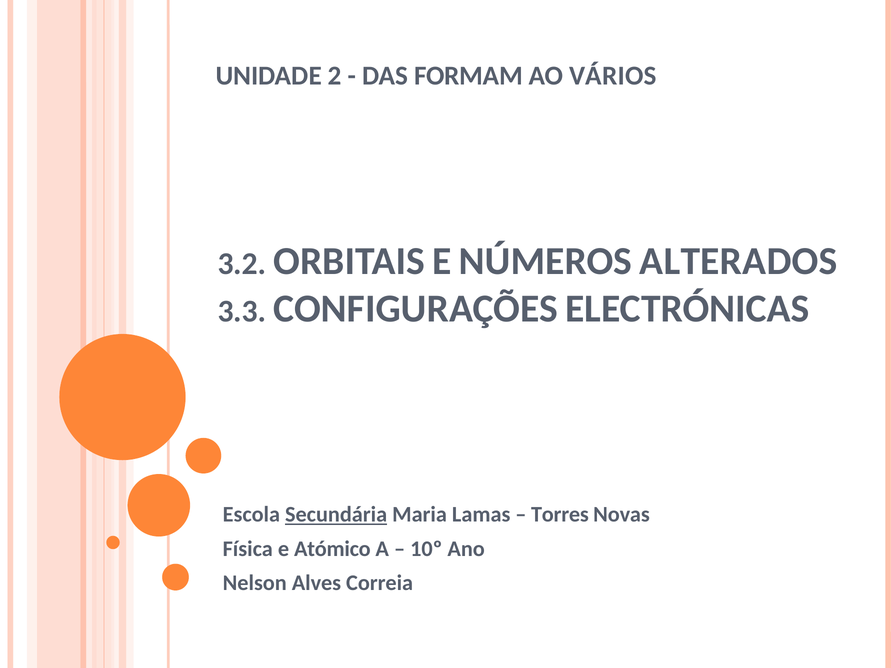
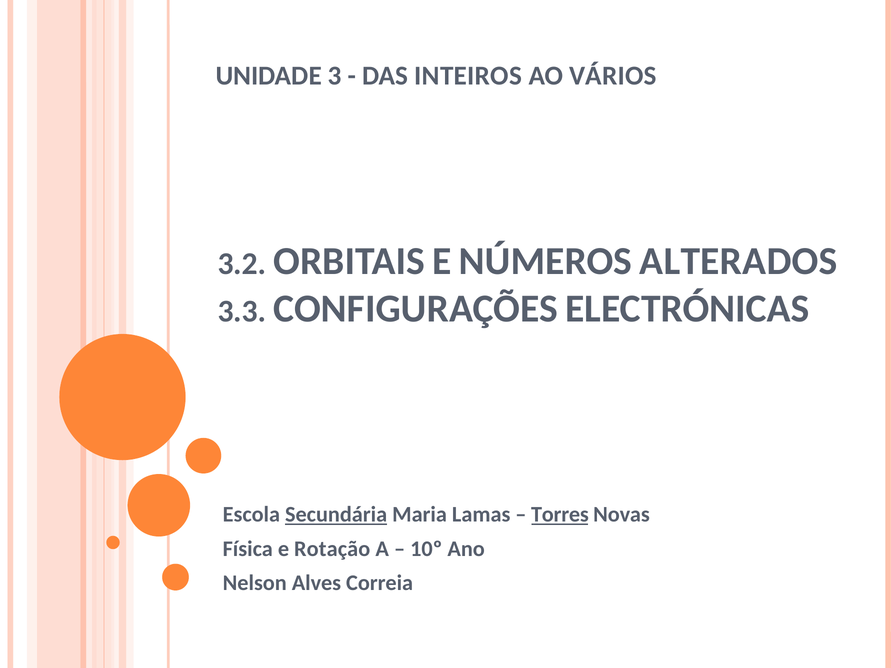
2: 2 -> 3 (335, 76)
FORMAM: FORMAM -> INTEIROS (468, 76)
Torres underline: none -> present (560, 515)
Atómico: Atómico -> Rotação (332, 549)
